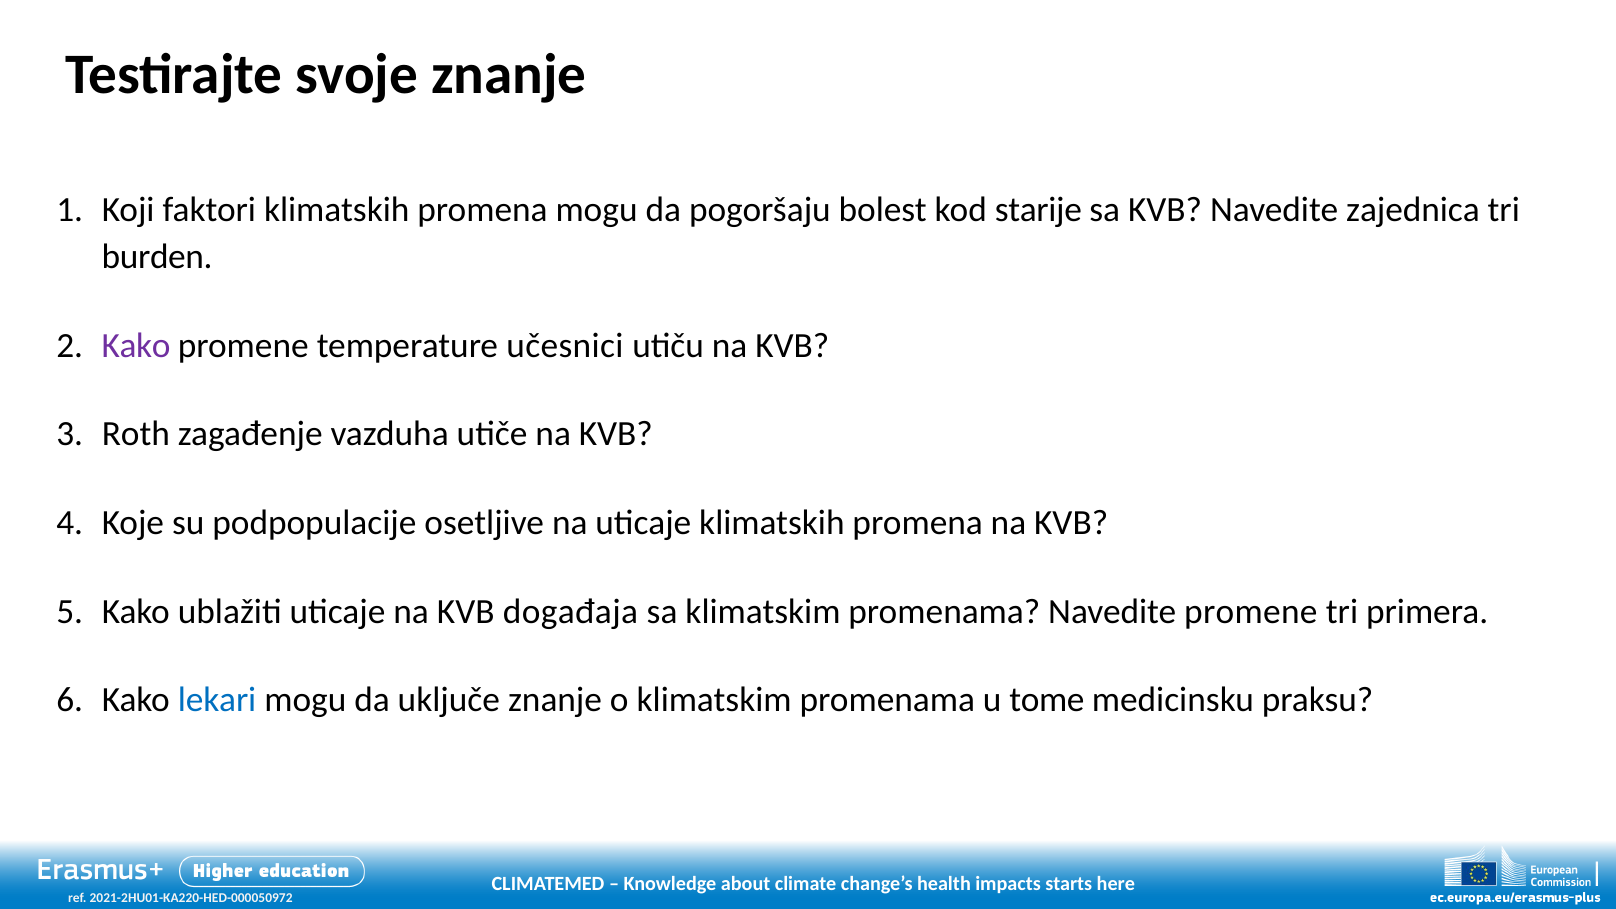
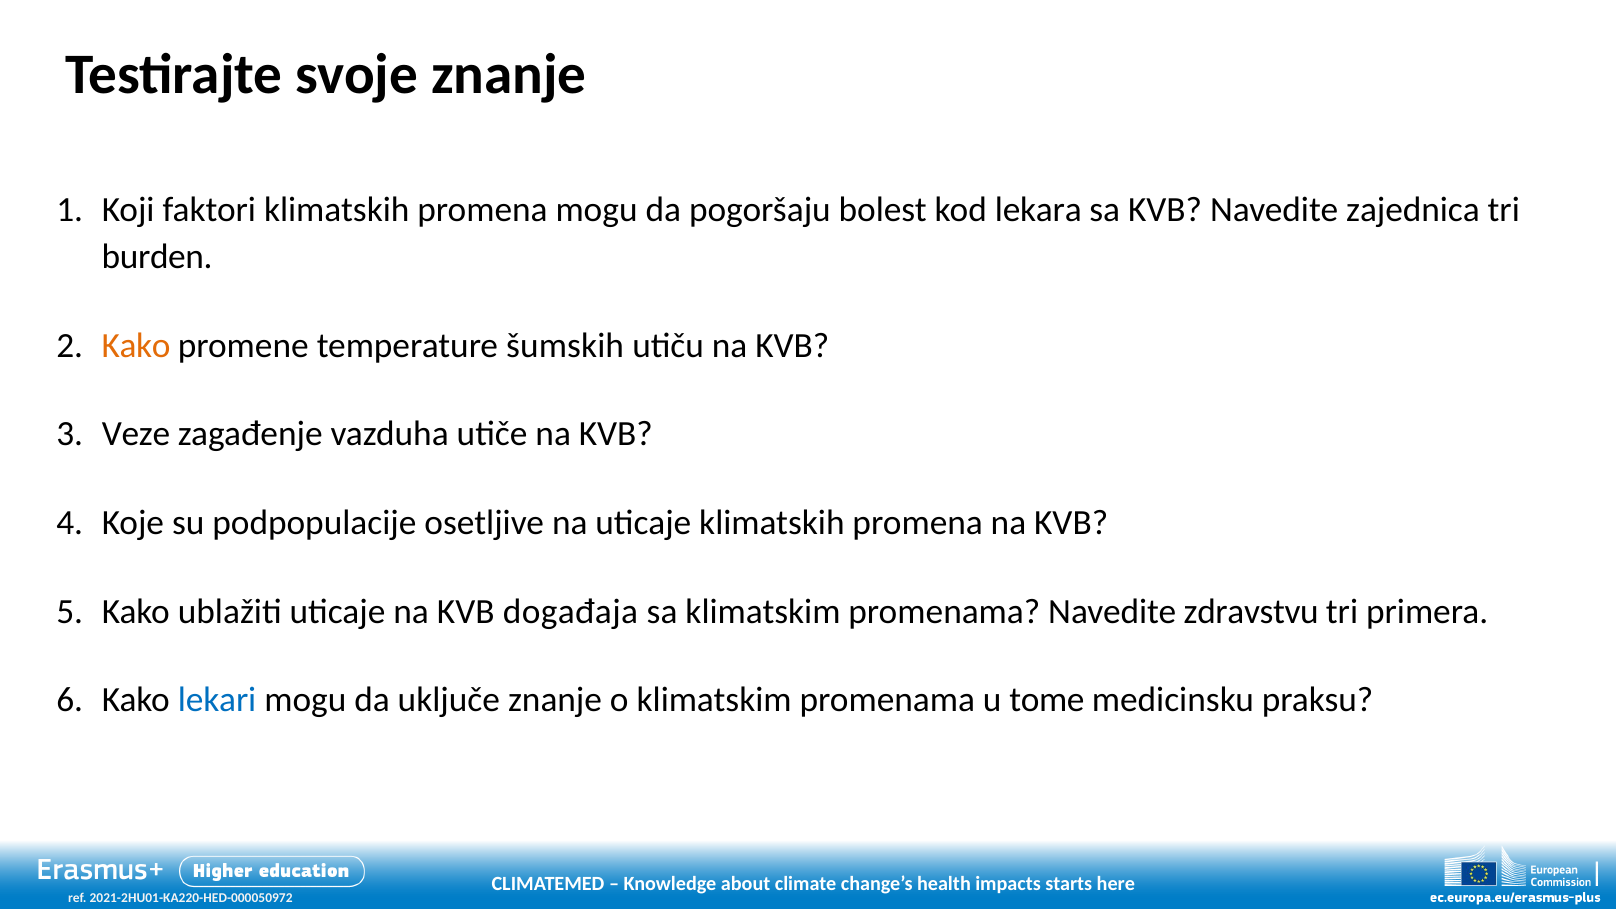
starije: starije -> lekara (1038, 210)
Kako colour: purple -> orange (136, 345)
učesnici: učesnici -> šumskih (565, 345)
Roth: Roth -> Veze (136, 434)
Navedite promene: promene -> zdravstvu (1251, 611)
